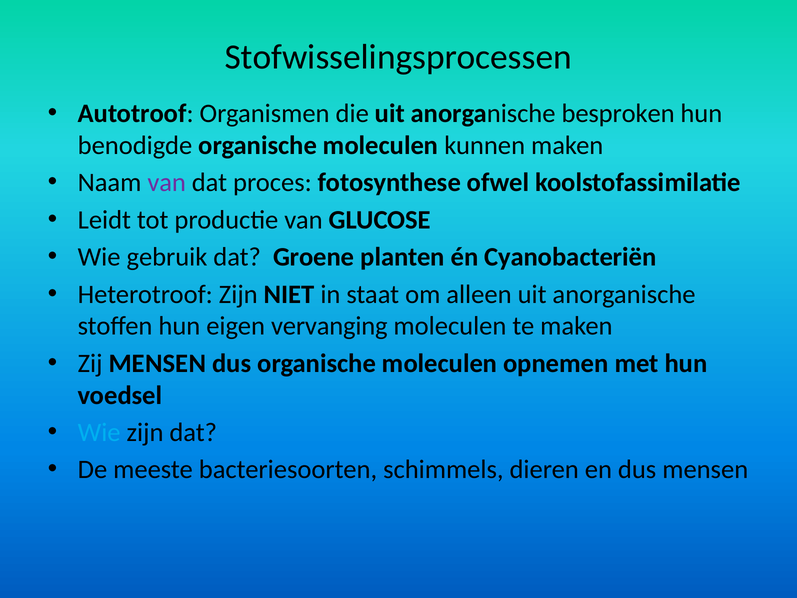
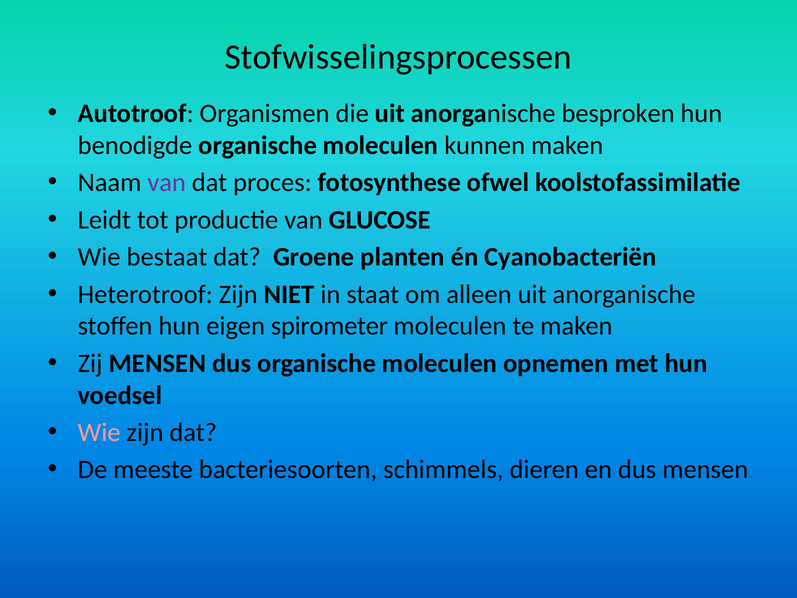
gebruik: gebruik -> bestaat (167, 257)
vervanging: vervanging -> spirometer (329, 326)
Wie colour: light blue -> pink (99, 432)
